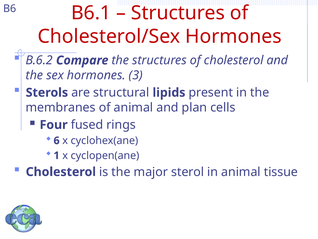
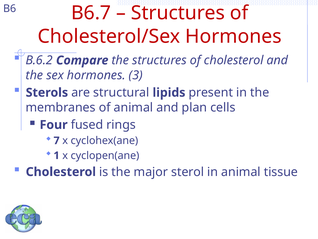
B6.1: B6.1 -> B6.7 (91, 13)
6: 6 -> 7 (57, 140)
